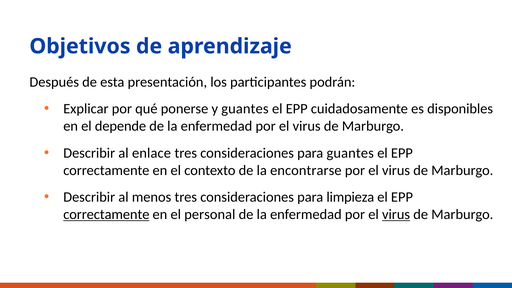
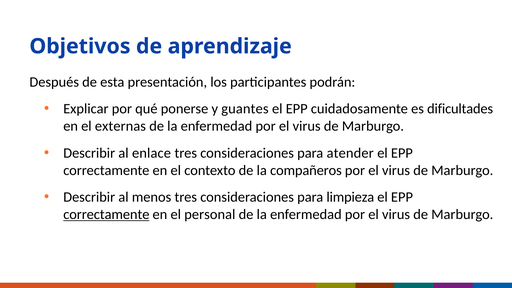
disponibles: disponibles -> dificultades (460, 109)
depende: depende -> externas (120, 126)
para guantes: guantes -> atender (350, 153)
encontrarse: encontrarse -> compañeros (306, 170)
virus underline: present -> none (396, 215)
